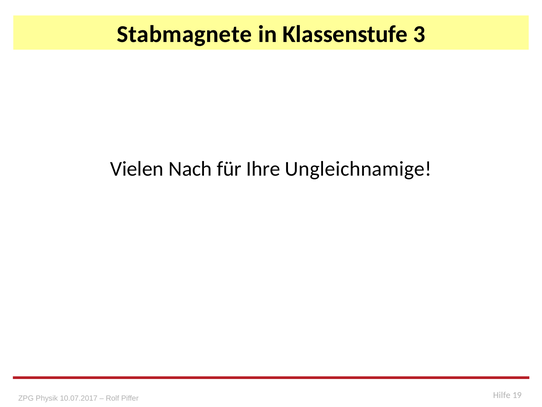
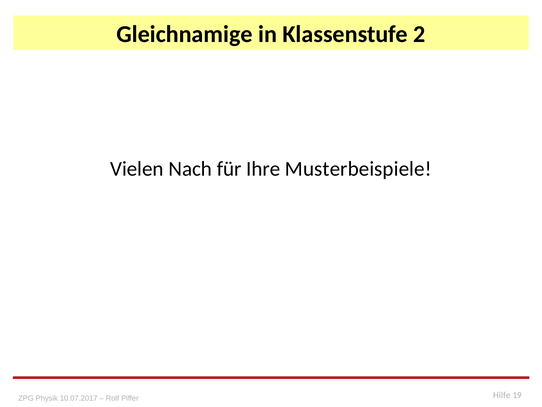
Stabmagnete: Stabmagnete -> Gleichnamige (185, 34)
3: 3 -> 2 (419, 34)
Ungleichnamige: Ungleichnamige -> Musterbeispiele (358, 169)
